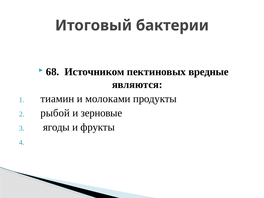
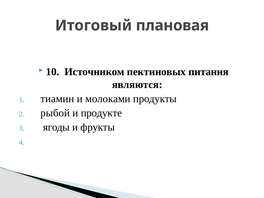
бактерии: бактерии -> плановая (172, 25)
68: 68 -> 10 (53, 72)
вредные: вредные -> питания (209, 72)
зерновые: зерновые -> продукте (101, 113)
